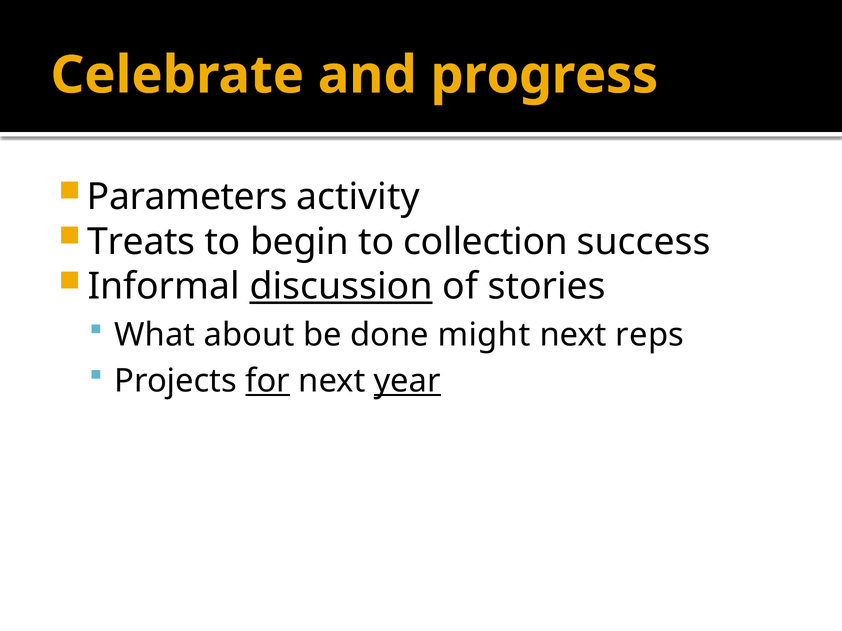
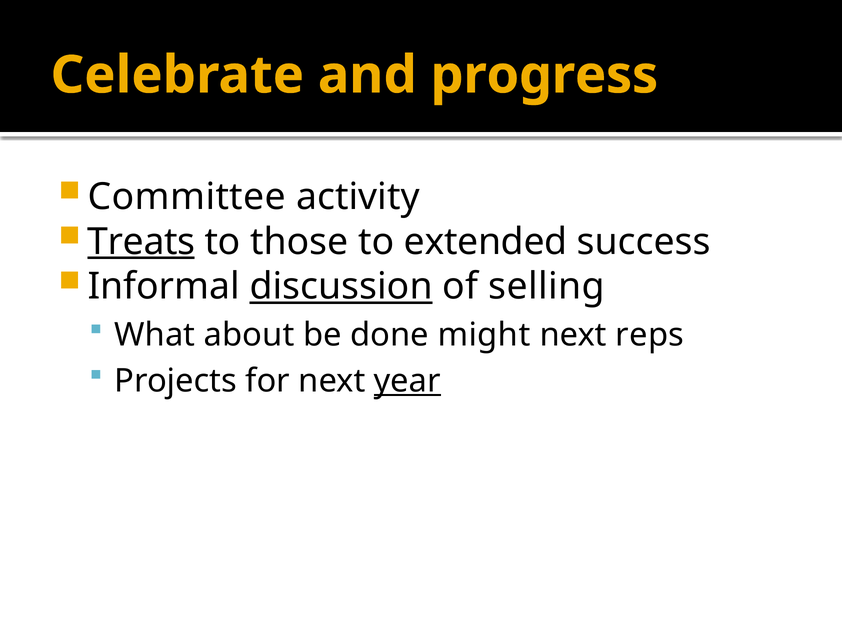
Parameters: Parameters -> Committee (187, 197)
Treats underline: none -> present (141, 242)
begin: begin -> those (299, 242)
collection: collection -> extended (486, 242)
stories: stories -> selling (546, 287)
for underline: present -> none (268, 381)
